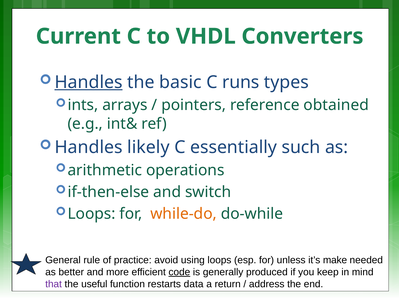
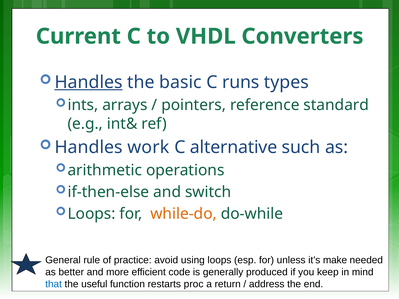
obtained: obtained -> standard (336, 105)
likely: likely -> work (148, 147)
essentially: essentially -> alternative (234, 147)
code underline: present -> none (179, 272)
that colour: purple -> blue (54, 284)
data: data -> proc (194, 284)
